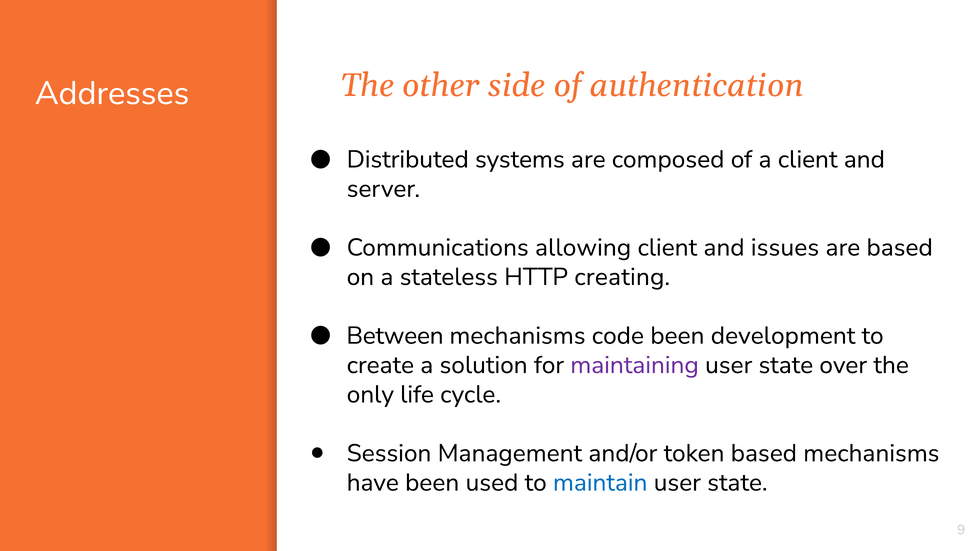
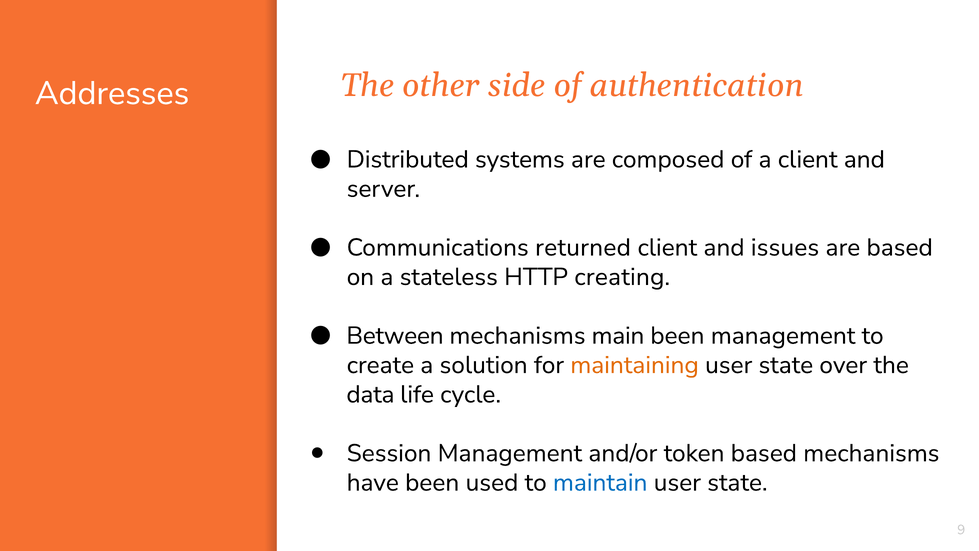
allowing: allowing -> returned (583, 247)
code: code -> main (618, 335)
been development: development -> management (783, 335)
maintaining colour: purple -> orange (635, 365)
only: only -> data (370, 394)
